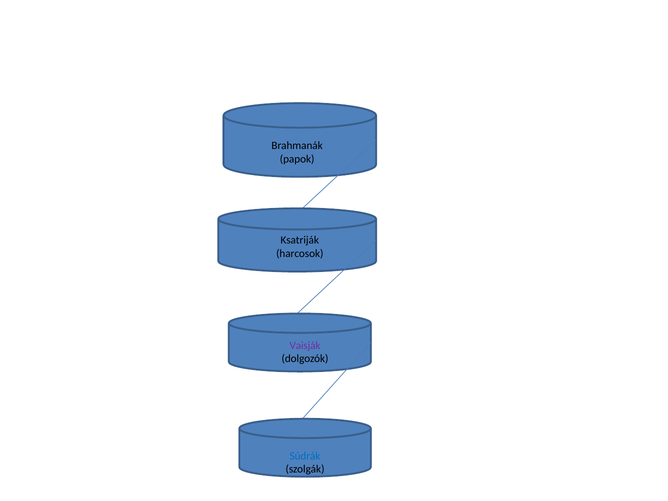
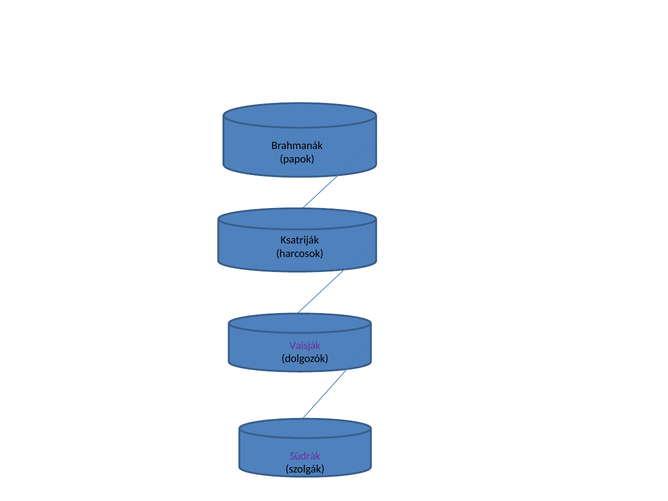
Súdrák colour: blue -> purple (305, 456)
